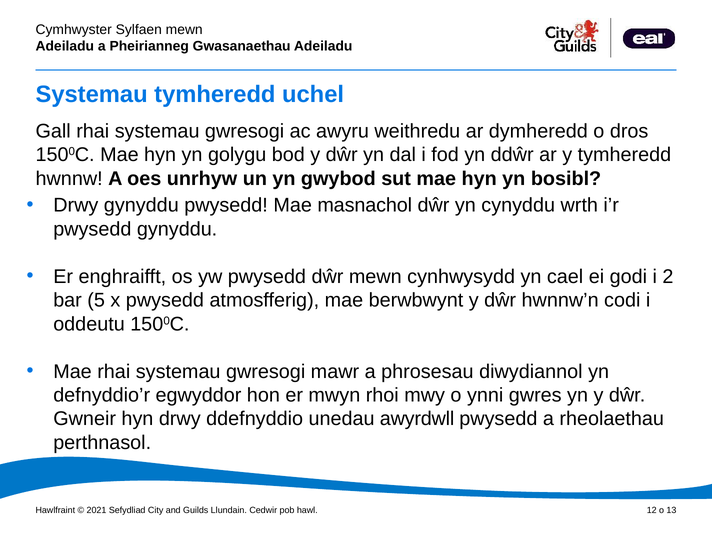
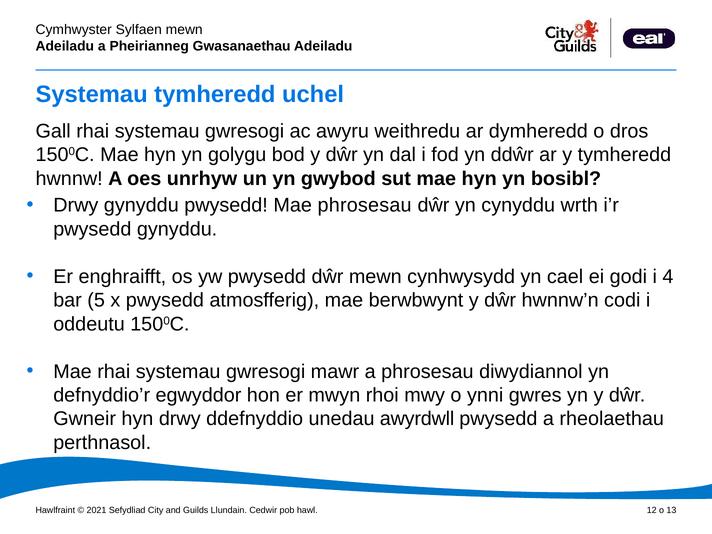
Mae masnachol: masnachol -> phrosesau (365, 205)
2: 2 -> 4 (668, 277)
